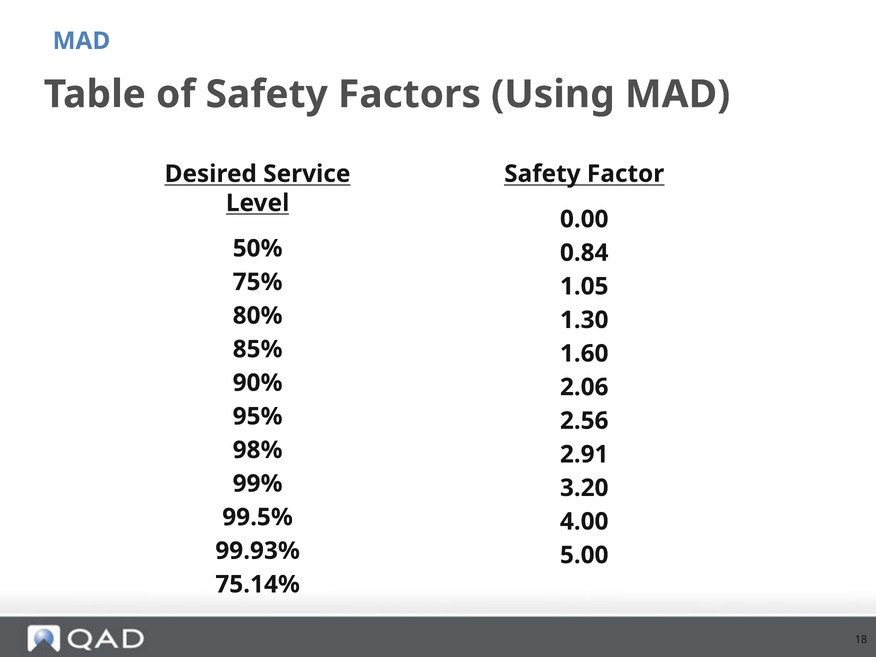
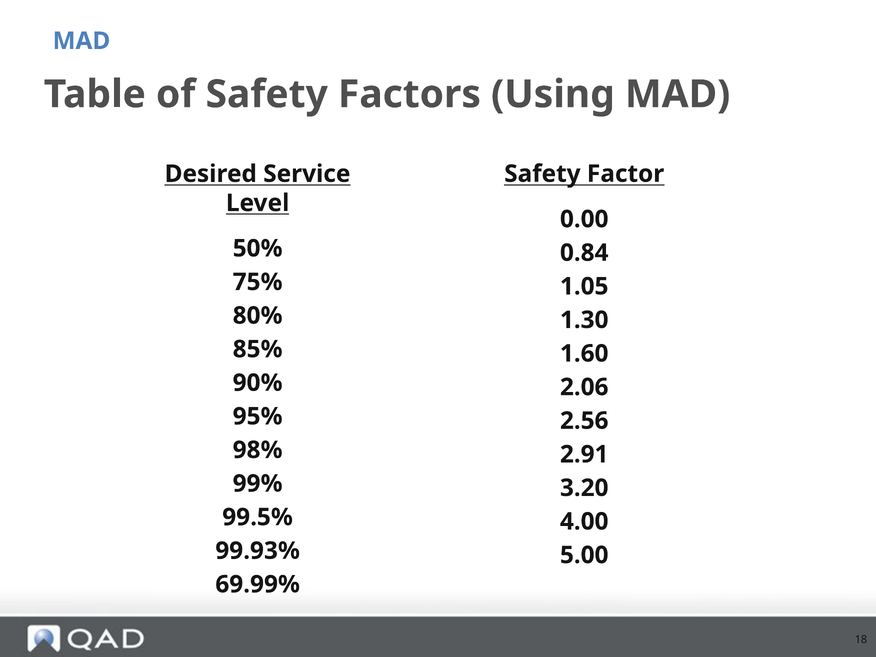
75.14%: 75.14% -> 69.99% (258, 584)
